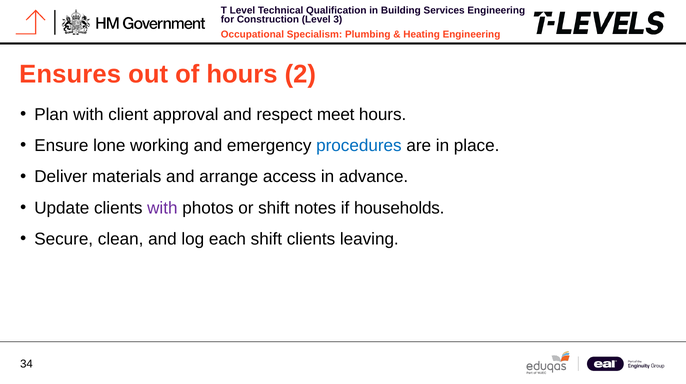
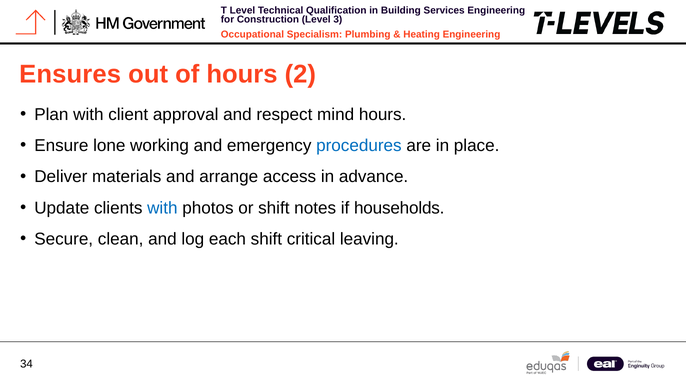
meet: meet -> mind (336, 114)
with colour: purple -> blue (162, 208)
shift clients: clients -> critical (311, 239)
